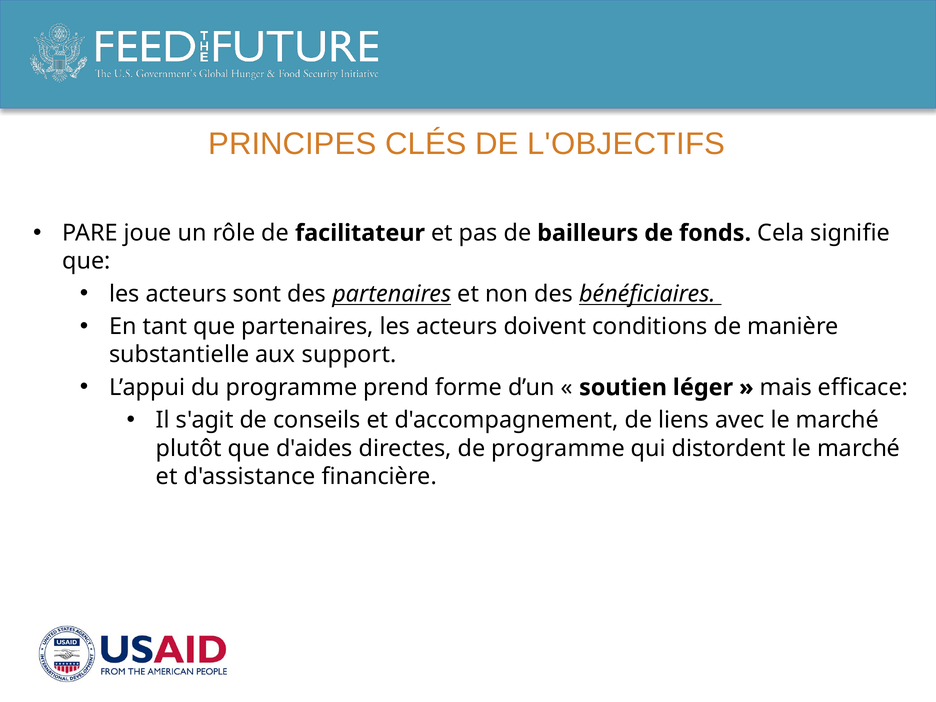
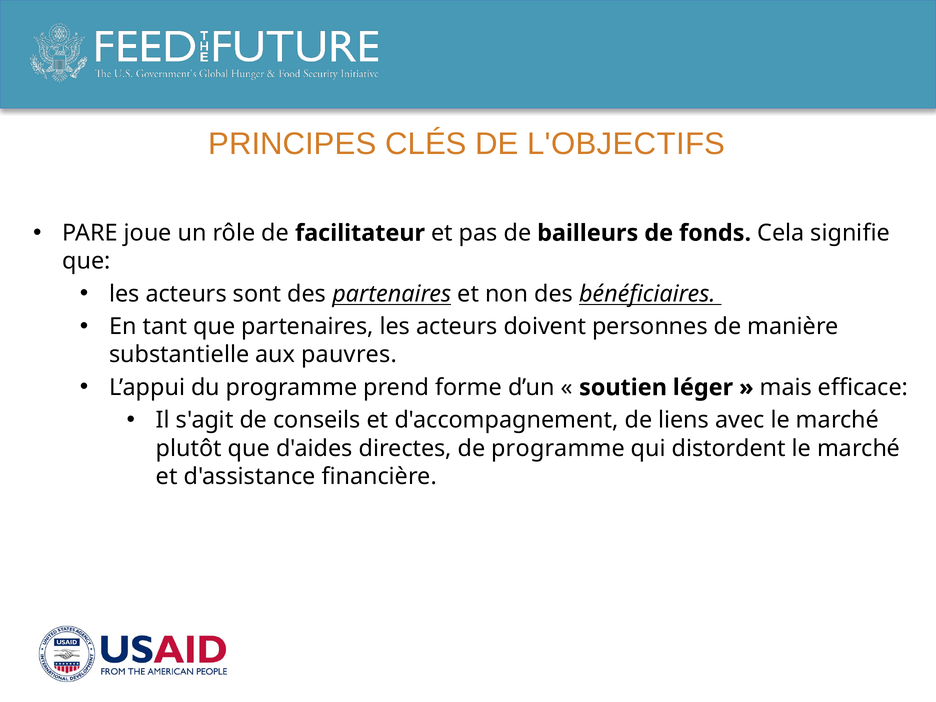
conditions: conditions -> personnes (650, 327)
support: support -> pauvres (349, 355)
